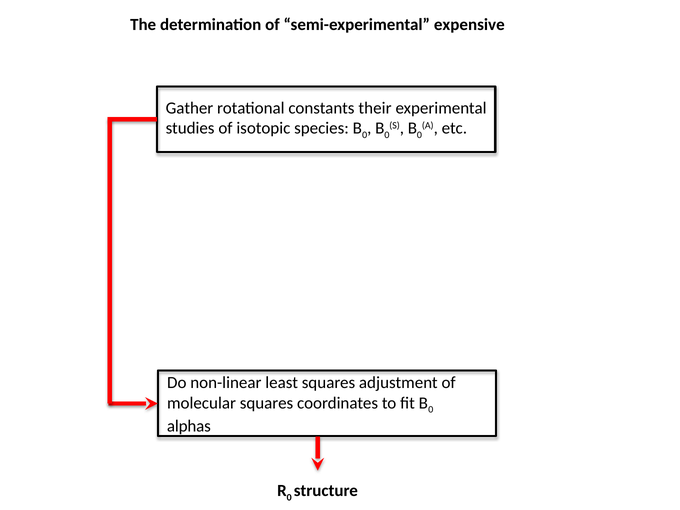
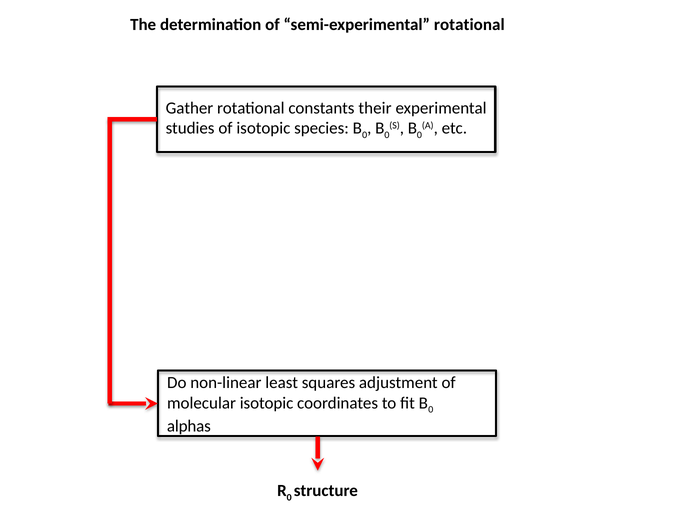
semi-experimental expensive: expensive -> rotational (469, 25)
molecular squares: squares -> isotopic (267, 403)
